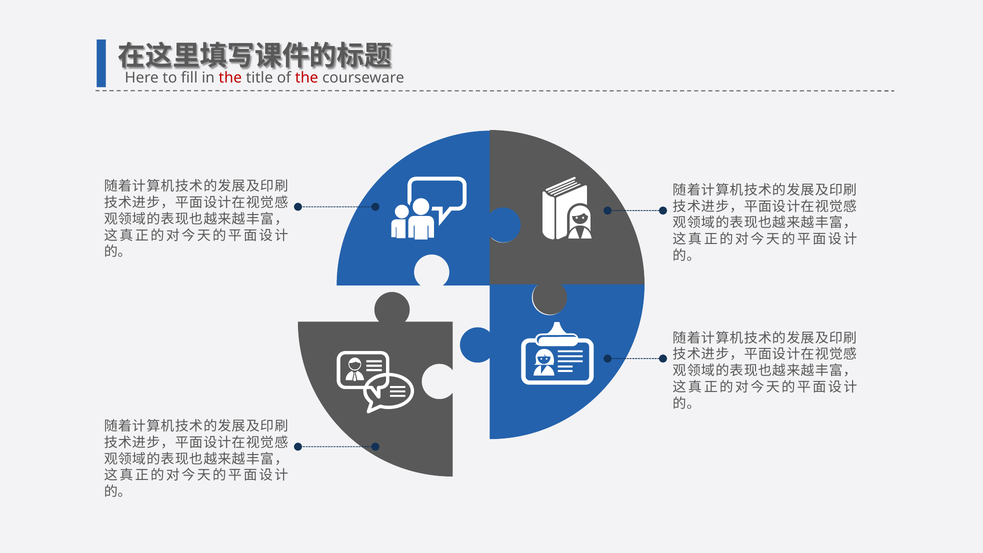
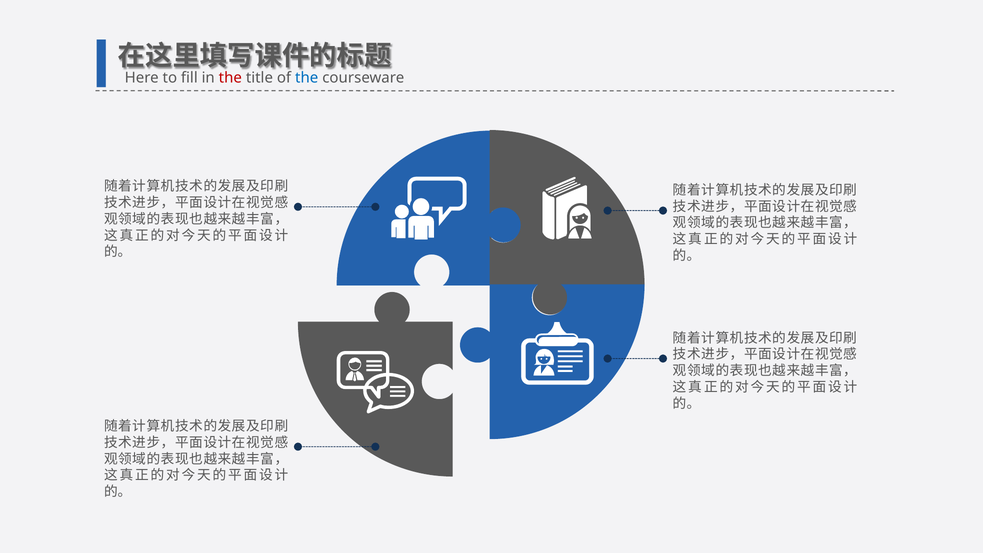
the colour: red -> blue (307, 78)
